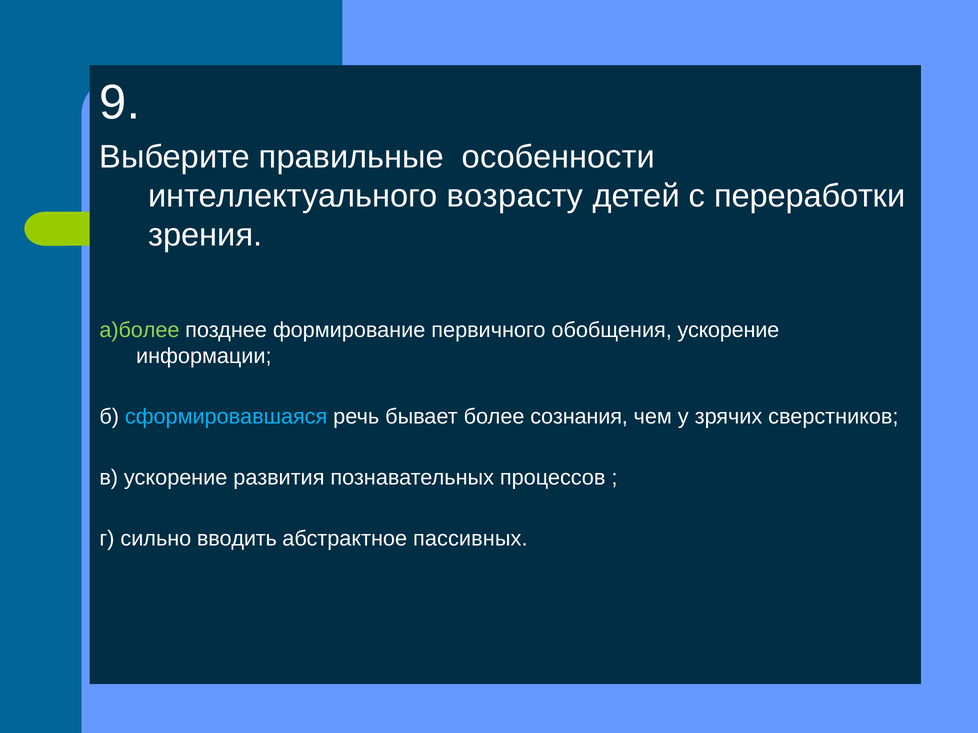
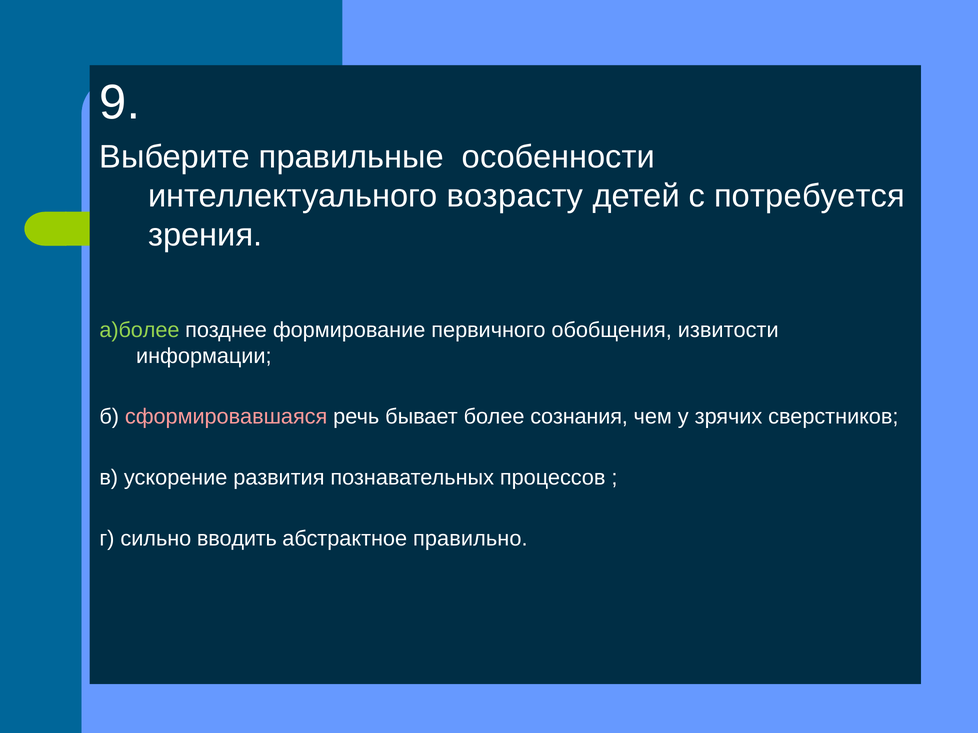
переработки: переработки -> потребуется (810, 196)
обобщения ускорение: ускорение -> извитости (728, 330)
сформировавшаяся colour: light blue -> pink (226, 417)
пассивных: пассивных -> правильно (470, 539)
